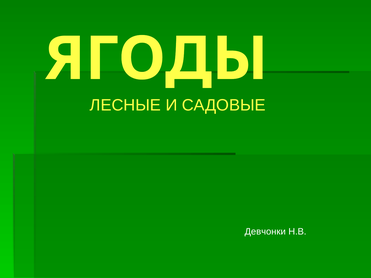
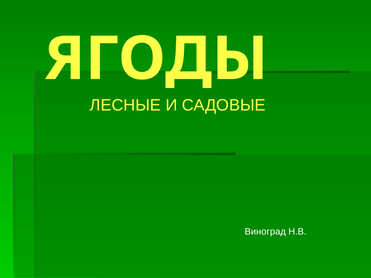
Девчонки: Девчонки -> Виноград (265, 232)
